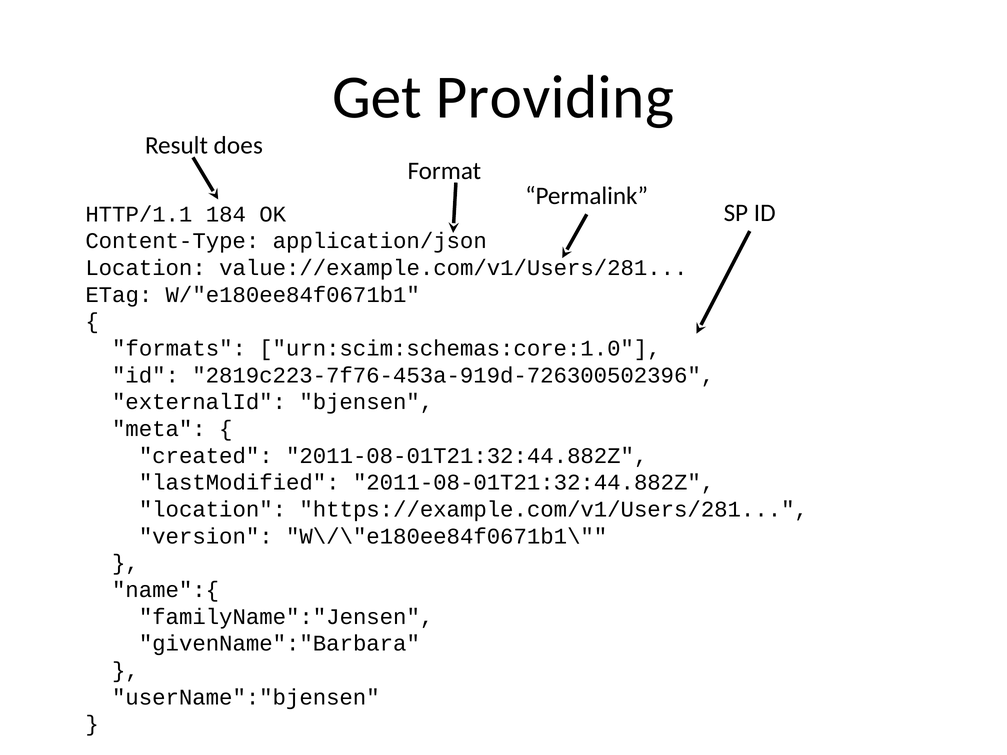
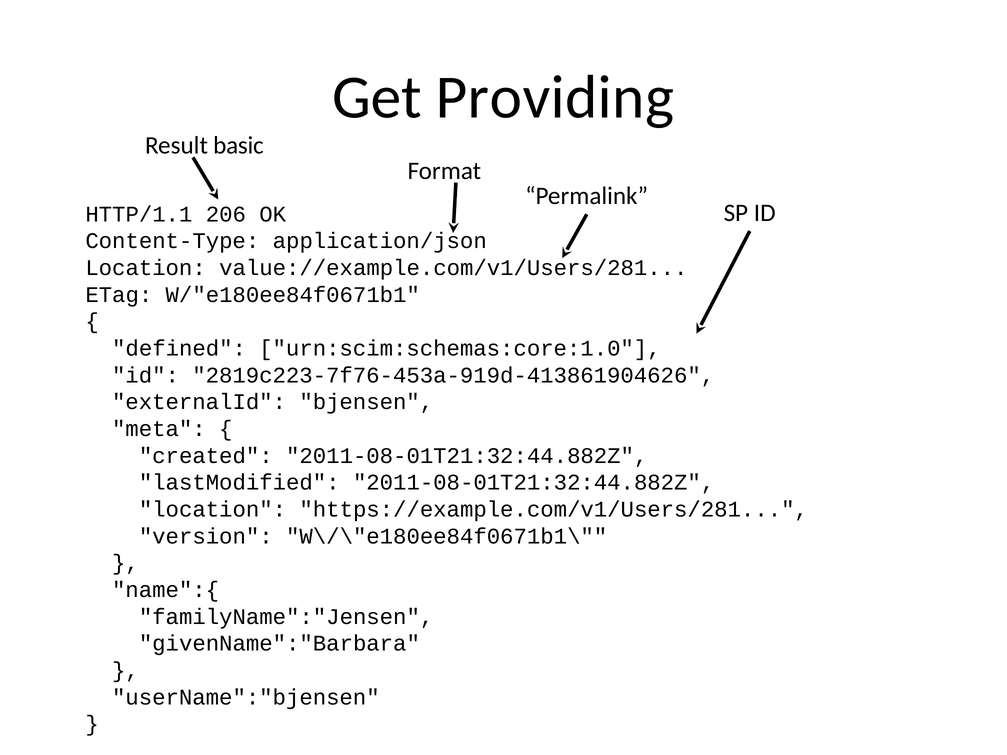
does: does -> basic (238, 146)
184: 184 -> 206 (226, 214)
formats: formats -> defined (179, 348)
2819c223-7f76-453a-919d-726300502396: 2819c223-7f76-453a-919d-726300502396 -> 2819c223-7f76-453a-919d-413861904626 (453, 375)
